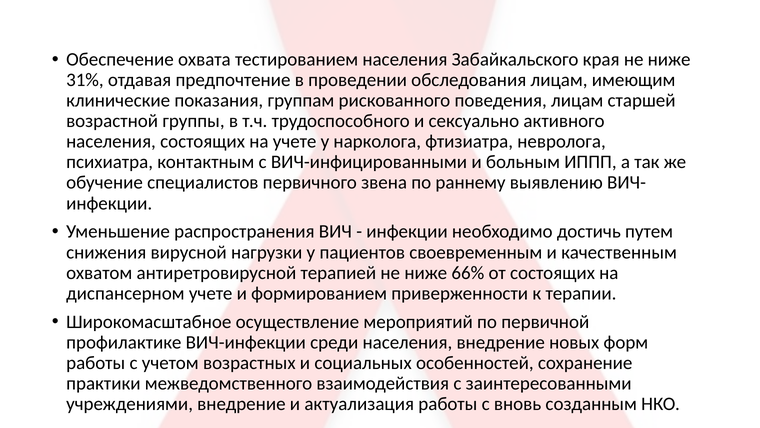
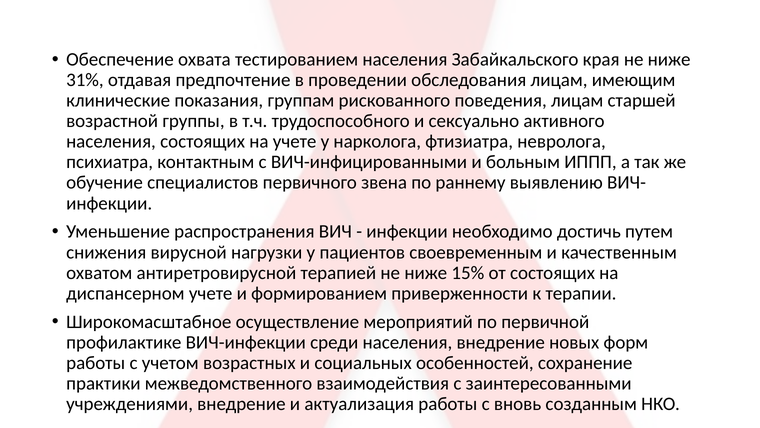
66%: 66% -> 15% (468, 272)
